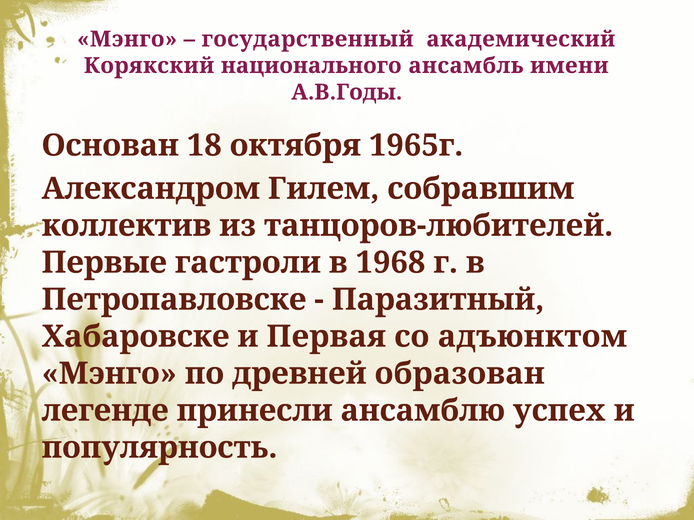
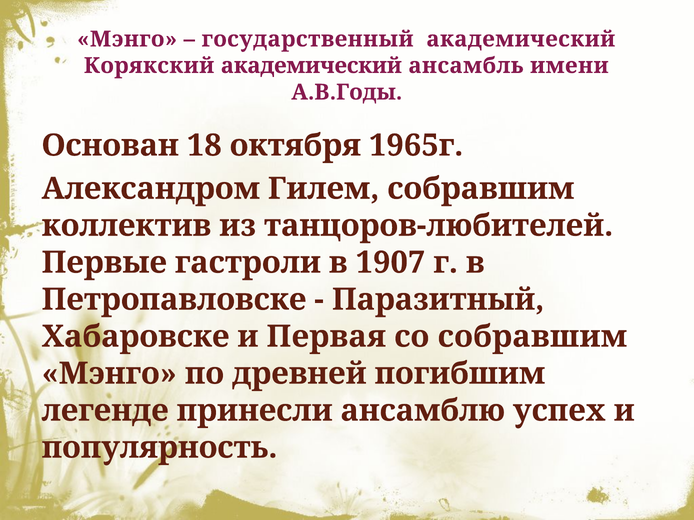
Корякский национального: национального -> академический (311, 66)
1968: 1968 -> 1907 (390, 263)
со адъюнктом: адъюнктом -> собравшим (532, 337)
образован: образован -> погибшим (460, 374)
